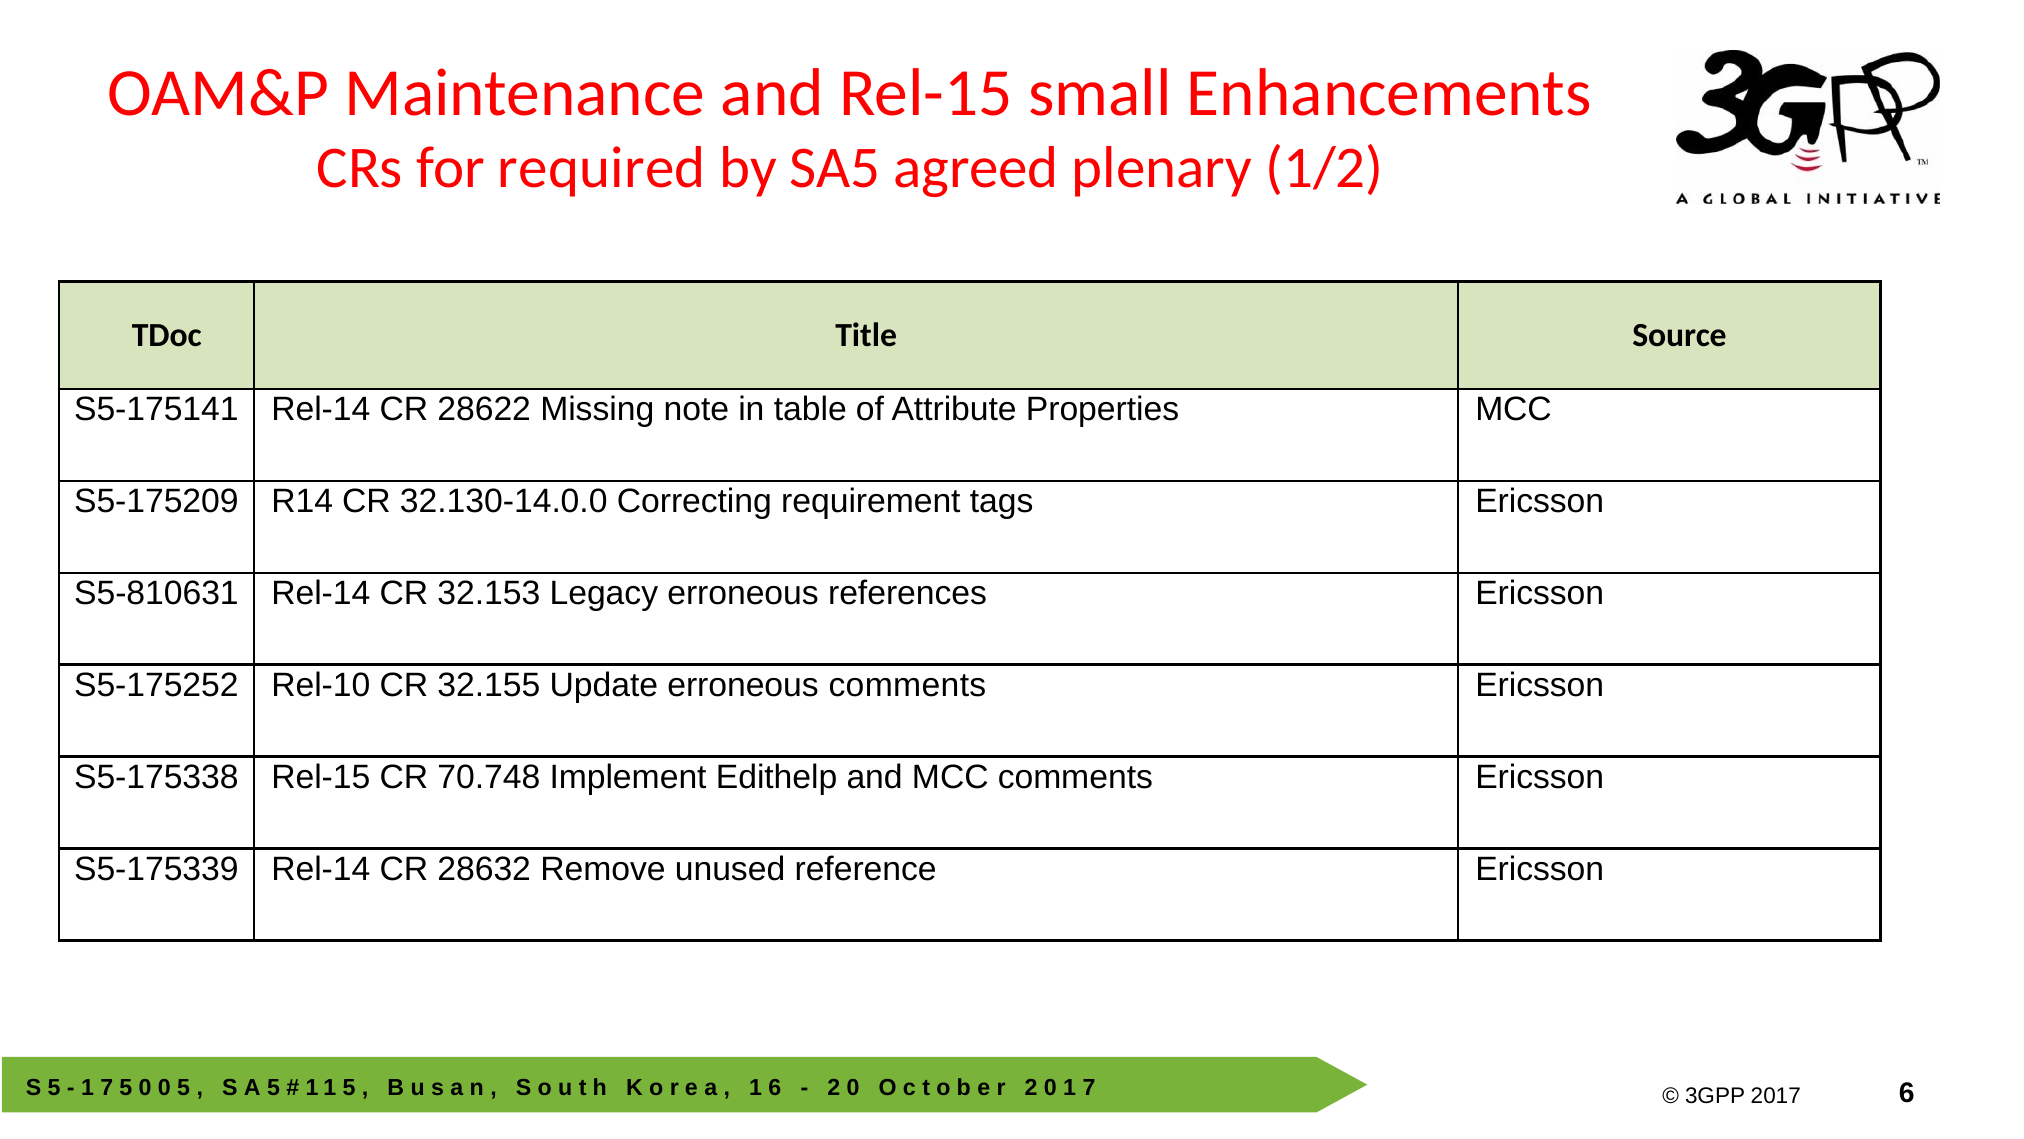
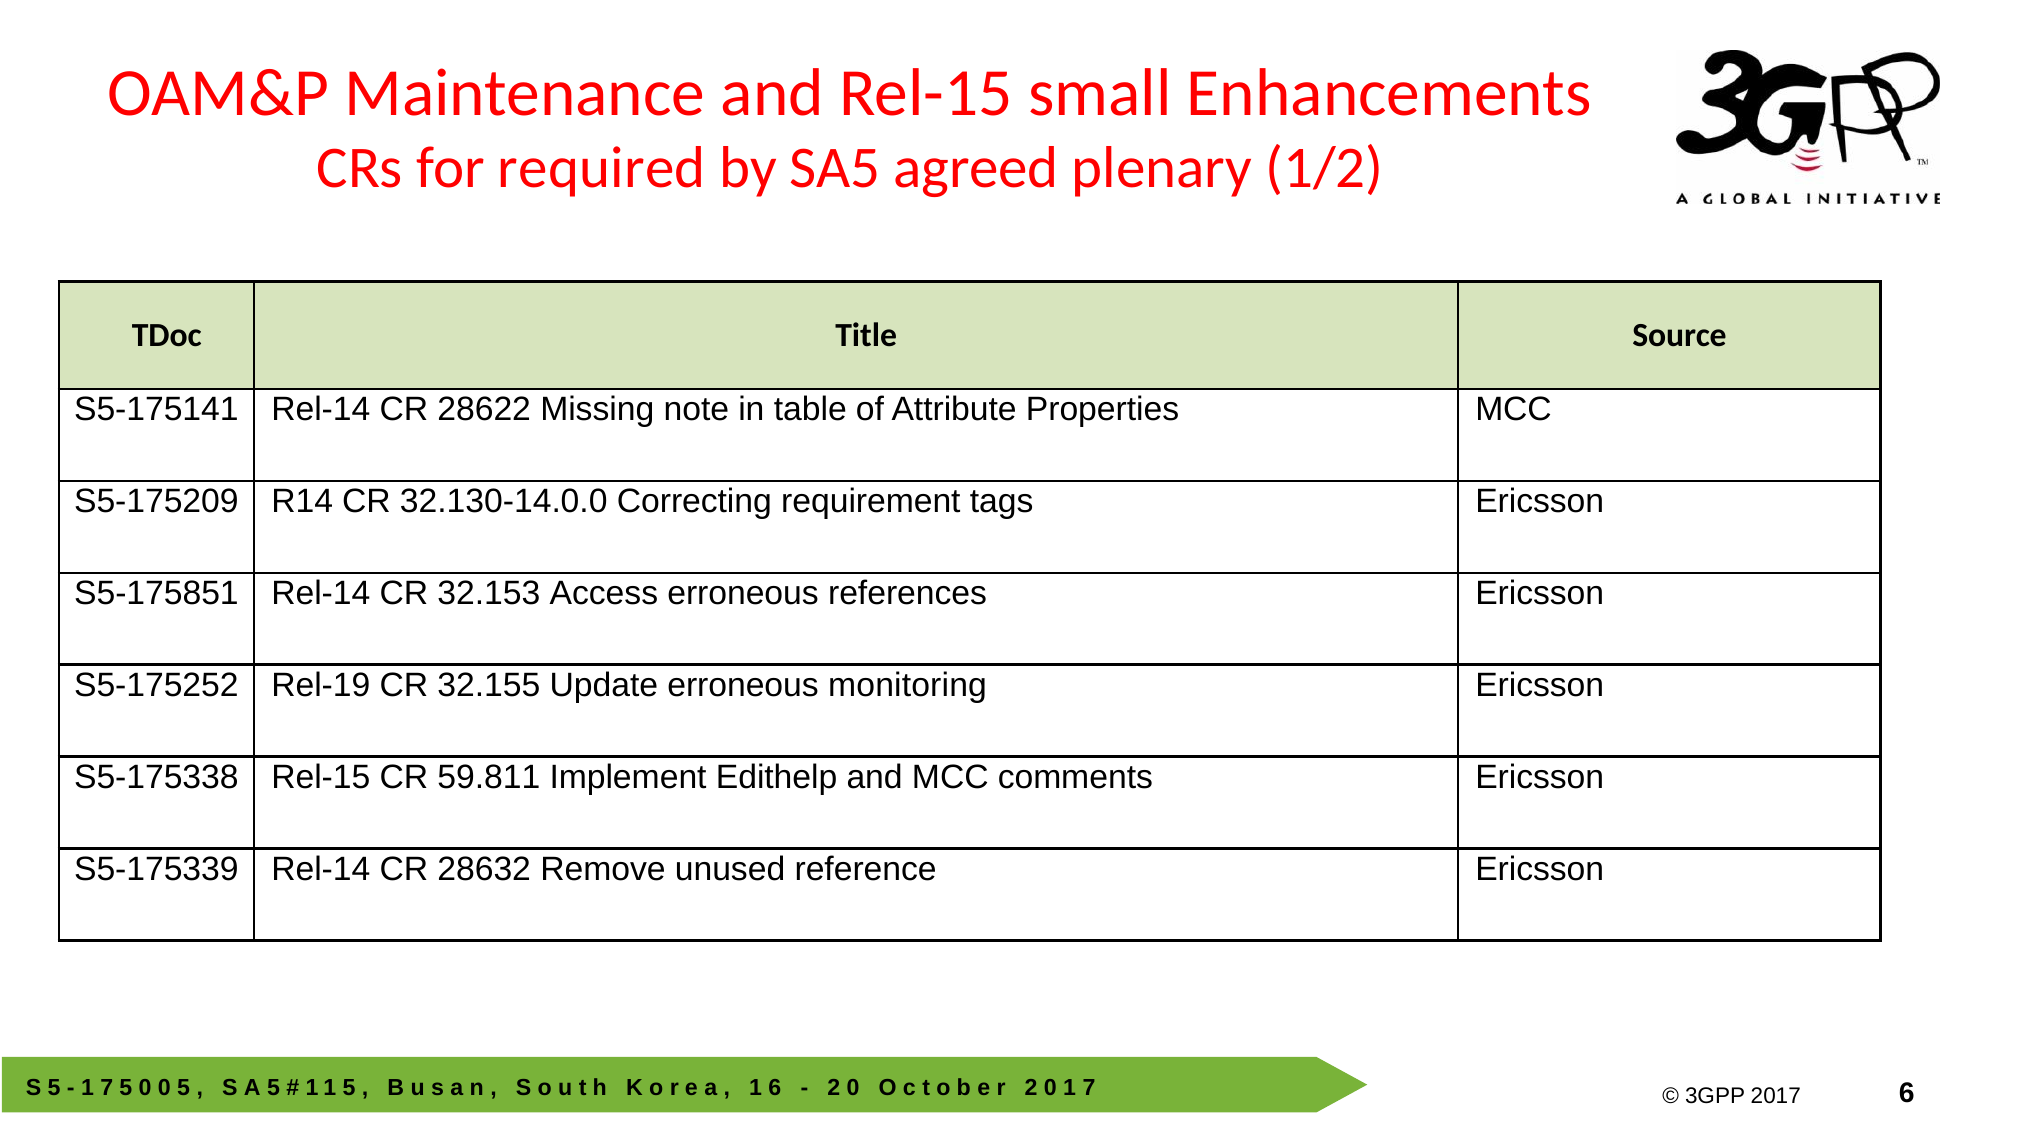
S5-810631: S5-810631 -> S5-175851 (156, 593)
Legacy: Legacy -> Access (604, 593)
Rel-10: Rel-10 -> Rel-19 (321, 685)
erroneous comments: comments -> monitoring (908, 685)
70.748: 70.748 -> 59.811 (489, 777)
